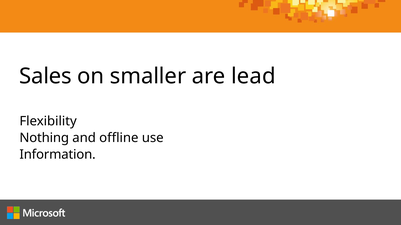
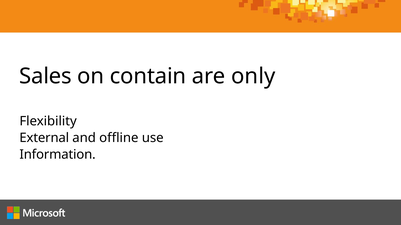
smaller: smaller -> contain (148, 76)
lead: lead -> only (253, 76)
Nothing: Nothing -> External (44, 138)
